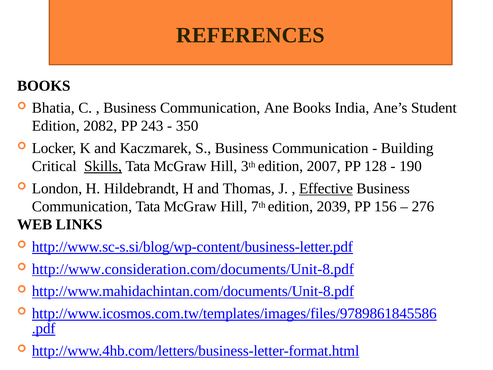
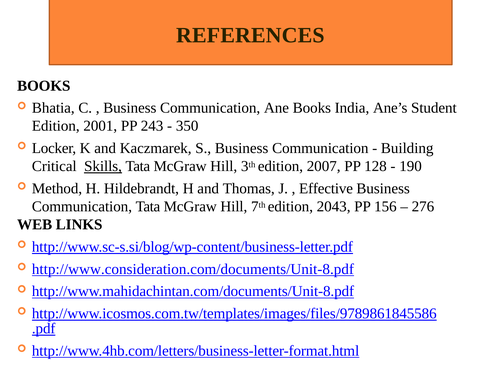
2082: 2082 -> 2001 (100, 126)
London: London -> Method (57, 188)
Effective underline: present -> none (326, 188)
2039: 2039 -> 2043 (334, 206)
